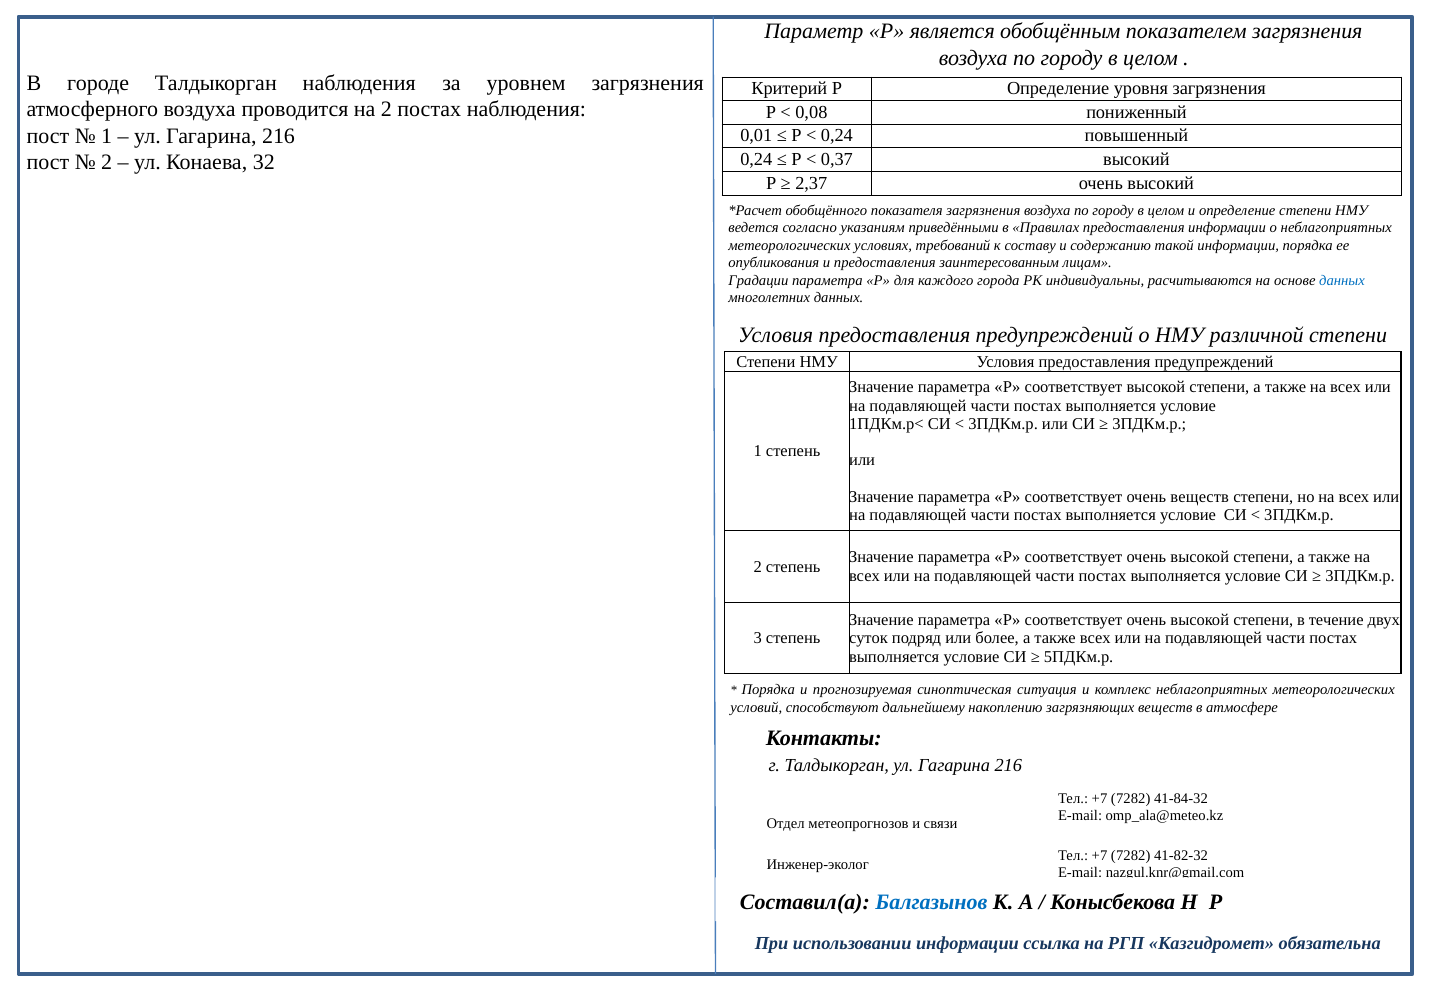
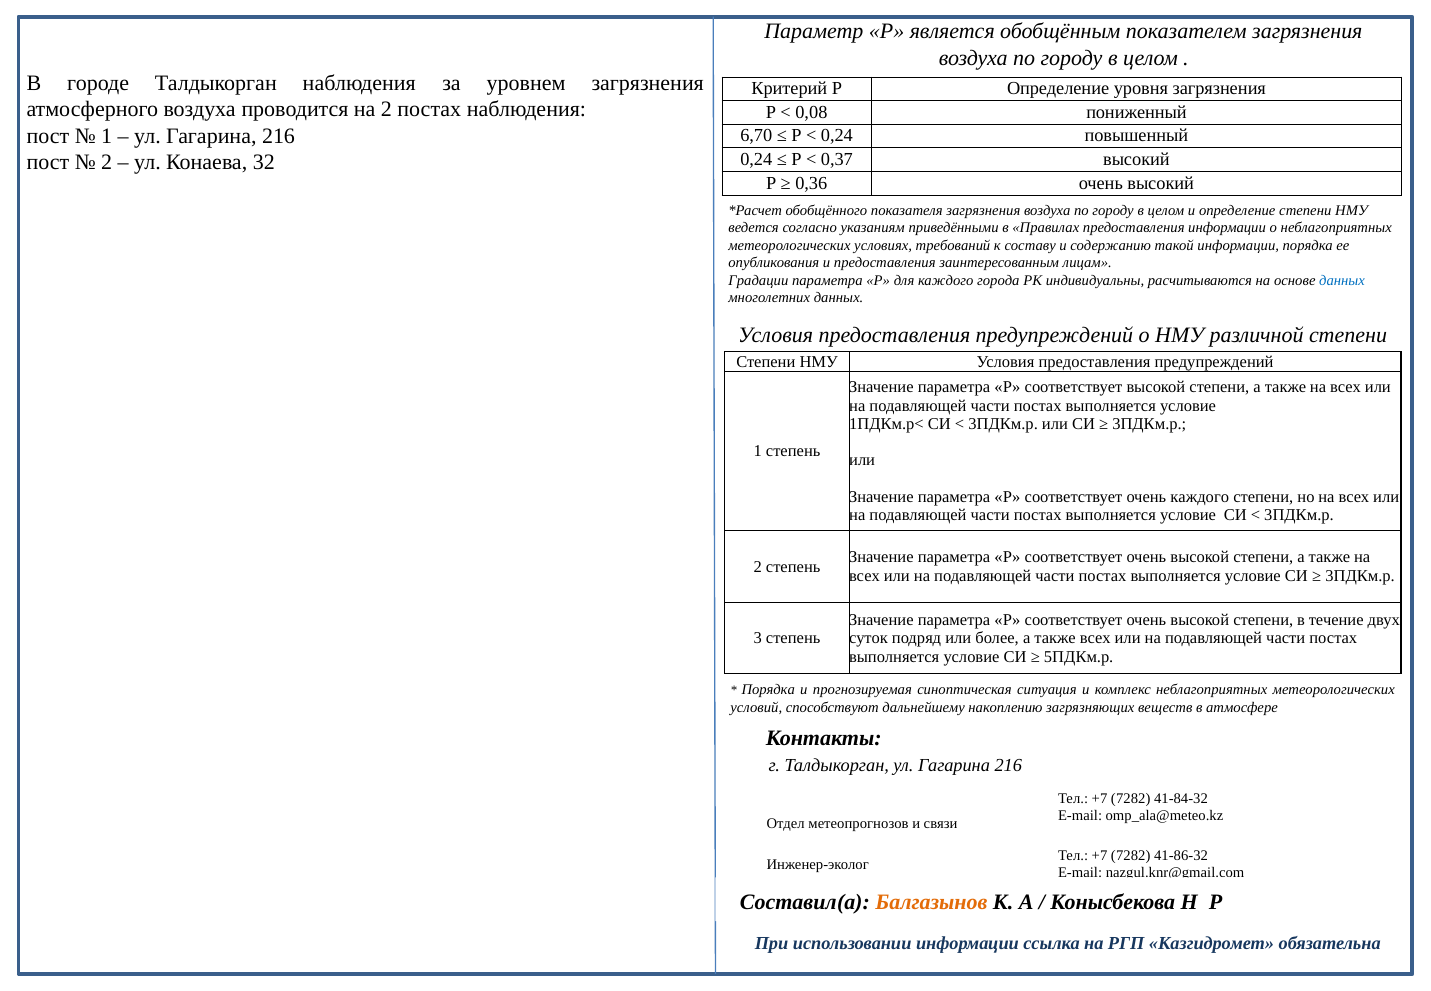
0,01: 0,01 -> 6,70 (756, 136)
2,37: 2,37 -> 0,36 (811, 183)
очень веществ: веществ -> каждого (1200, 497)
41-82-32: 41-82-32 -> 41-86-32 (1181, 856)
Балгазынов colour: blue -> orange (931, 902)
